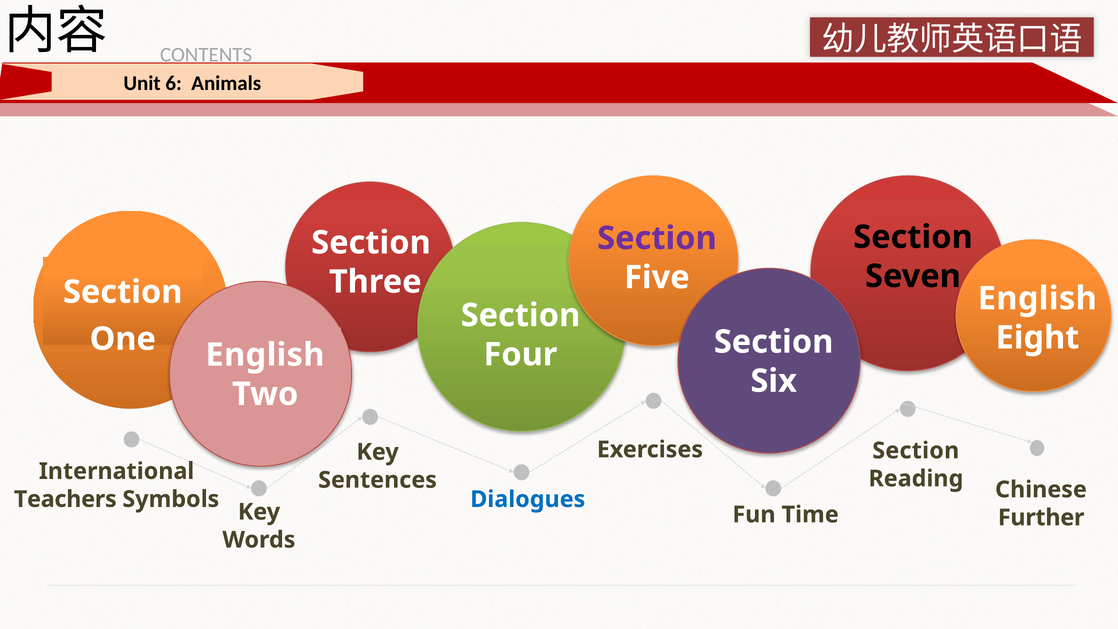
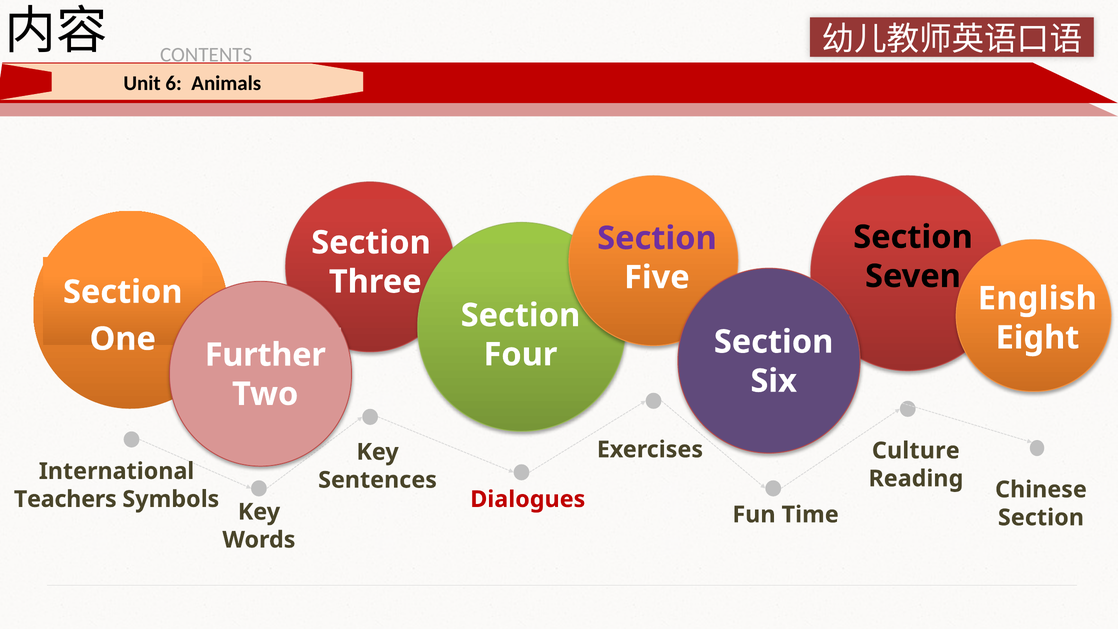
English: English -> Further (265, 355)
Section: Section -> Culture (916, 451)
Dialogues colour: blue -> red (528, 499)
Further: Further -> Section (1041, 517)
